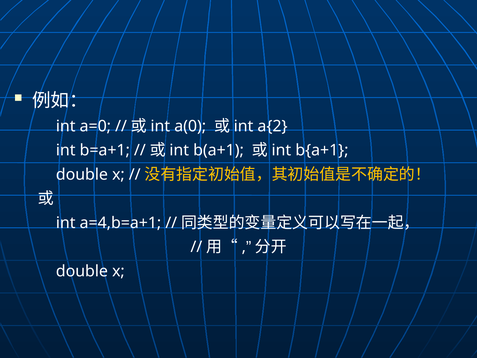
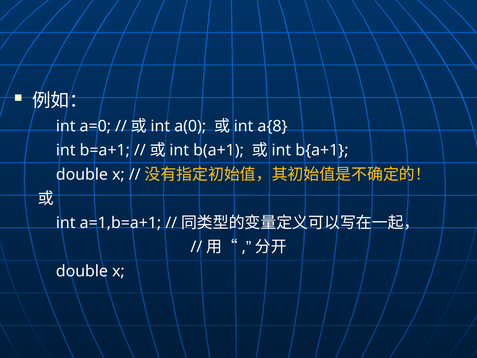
a{2: a{2 -> a{8 (273, 126)
a=4,b=a+1: a=4,b=a+1 -> a=1,b=a+1 (120, 223)
